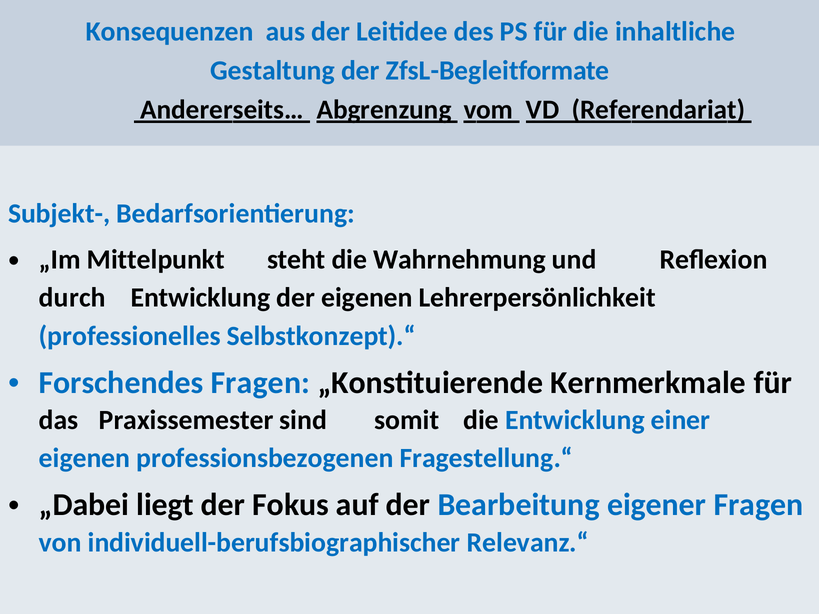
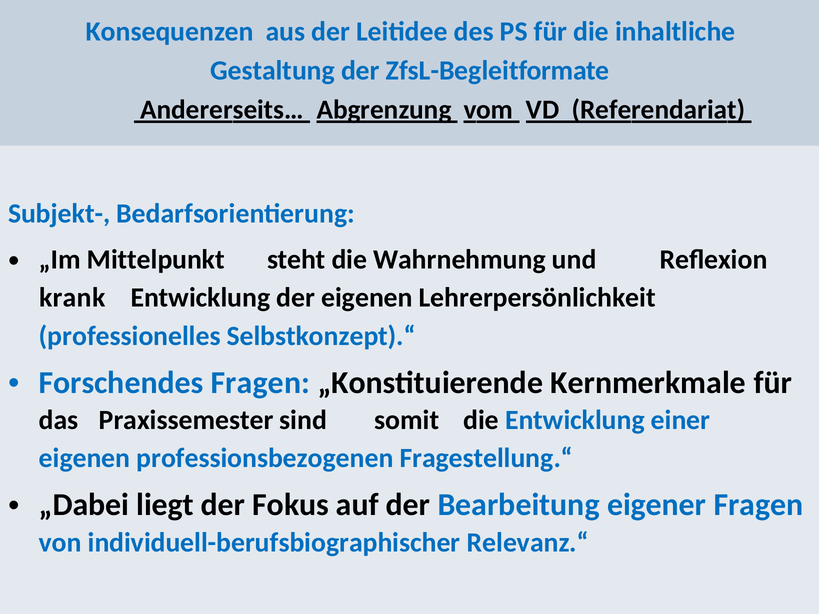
durch: durch -> krank (72, 298)
